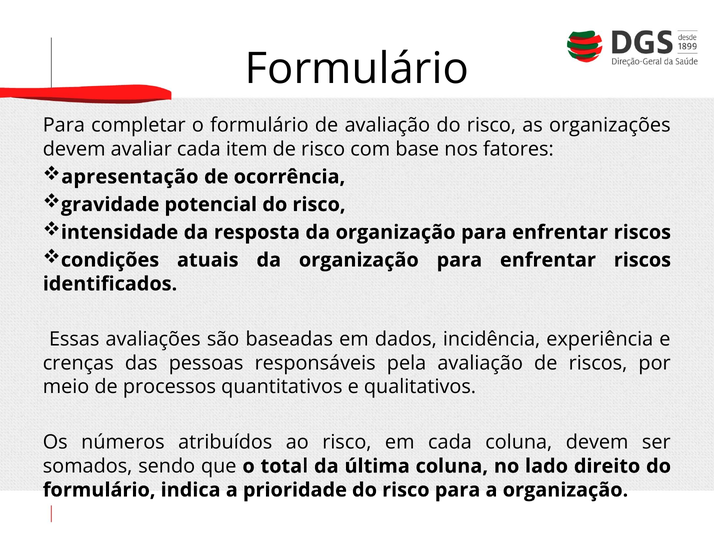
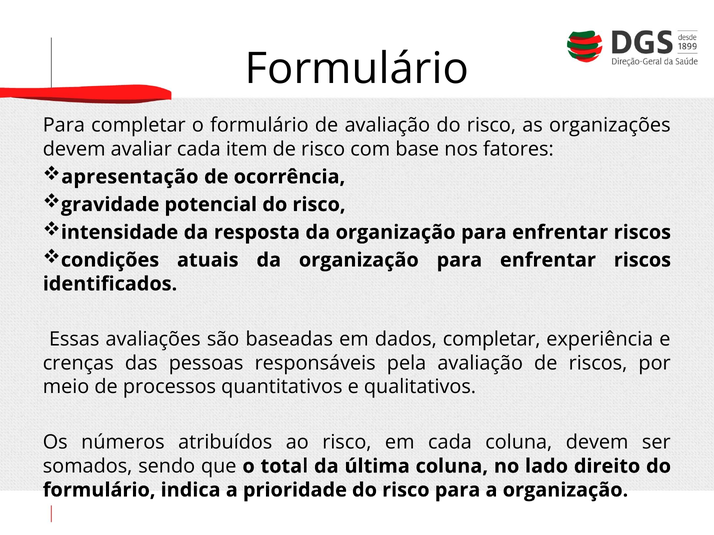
dados incidência: incidência -> completar (492, 340)
